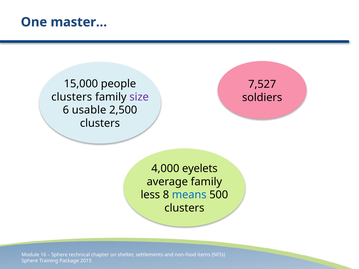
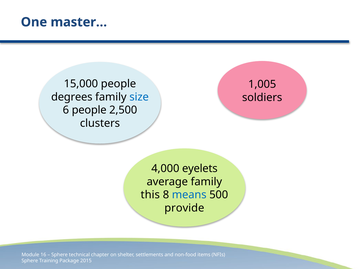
7,527: 7,527 -> 1,005 (262, 84)
clusters: clusters -> degrees (72, 97)
size colour: purple -> blue (139, 97)
6 usable: usable -> people (89, 110)
less: less -> this (150, 195)
clusters: clusters -> provide (184, 208)
